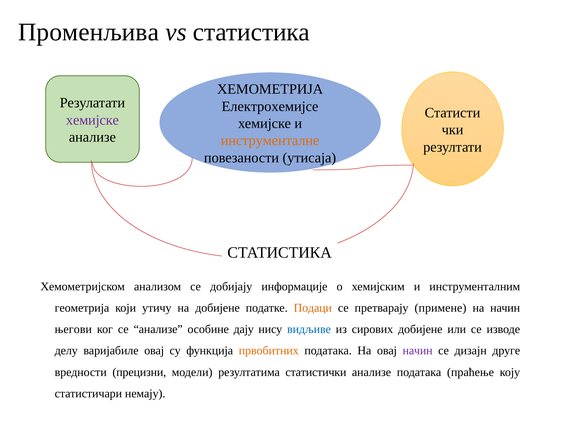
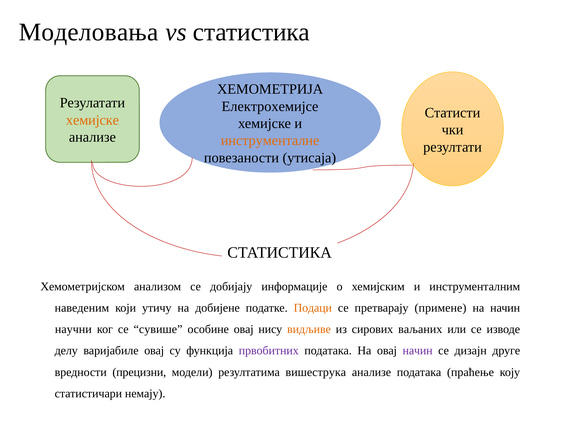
Променљива: Променљива -> Моделовања (88, 32)
хемијске colour: purple -> orange (92, 120)
геометрија: геометрија -> наведеним (82, 308)
његови: његови -> научни (73, 329)
се анализе: анализе -> сувише (158, 329)
особине дају: дају -> овај (244, 329)
видљиве colour: blue -> orange (309, 329)
сирових добијене: добијене -> ваљаних (420, 329)
првобитних colour: orange -> purple (269, 350)
статистички: статистички -> вишеструка (316, 372)
